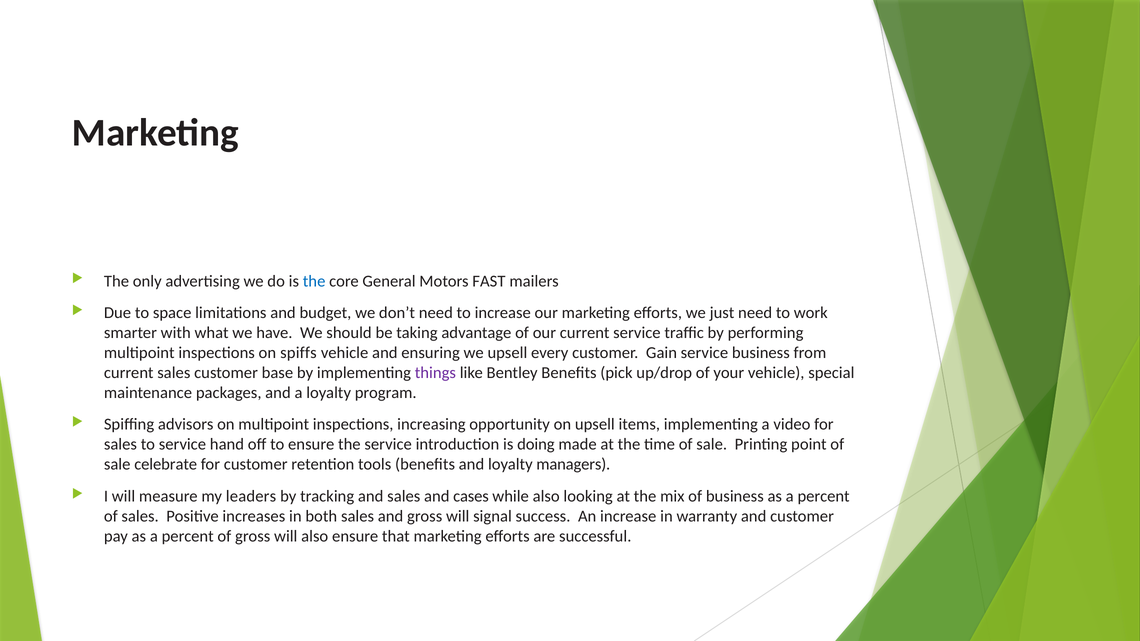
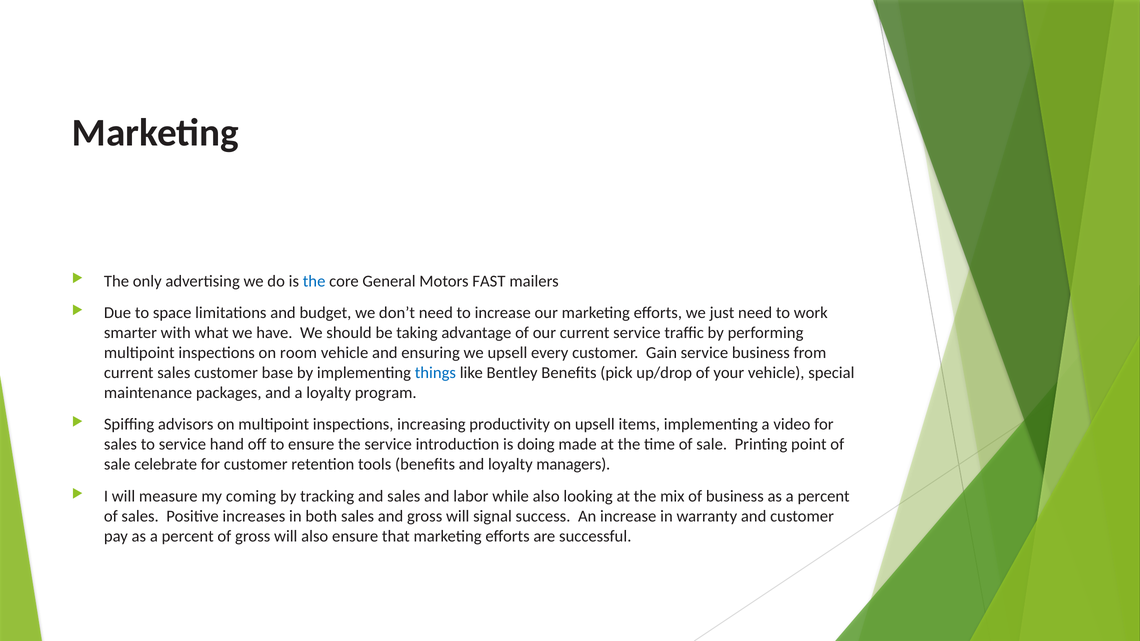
spiffs: spiffs -> room (298, 353)
things colour: purple -> blue (435, 373)
opportunity: opportunity -> productivity (510, 425)
leaders: leaders -> coming (251, 496)
cases: cases -> labor (471, 496)
